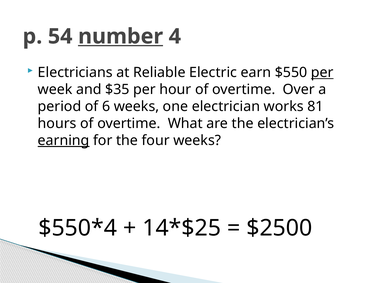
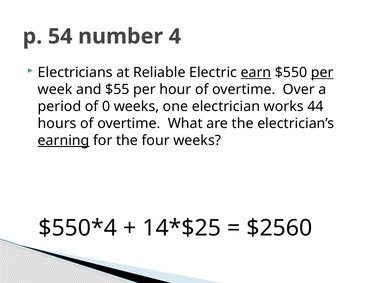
number underline: present -> none (121, 36)
earn underline: none -> present (256, 73)
$35: $35 -> $55 (117, 90)
6: 6 -> 0 (106, 107)
81: 81 -> 44 (315, 107)
$2500: $2500 -> $2560 (279, 228)
